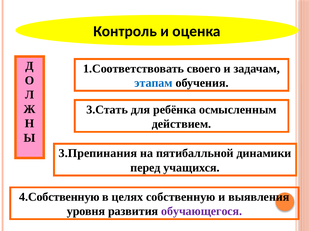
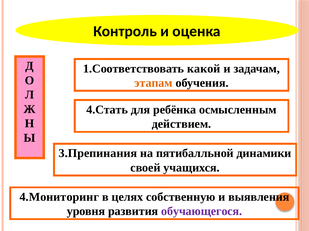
своего: своего -> какой (204, 69)
этапам colour: blue -> orange (154, 83)
3.Стать: 3.Стать -> 4.Стать (107, 110)
перед: перед -> своей (145, 168)
4.Собственную: 4.Собственную -> 4.Мониторинг (59, 198)
